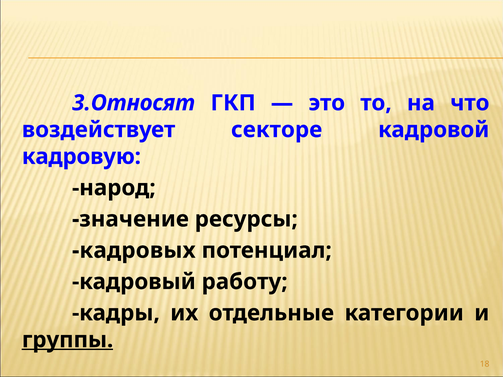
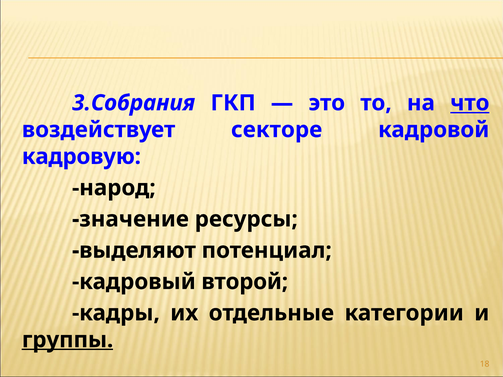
3.Относят: 3.Относят -> 3.Собрания (134, 103)
что underline: none -> present (470, 103)
кадровых: кадровых -> выделяют (134, 251)
работу: работу -> второй (245, 282)
